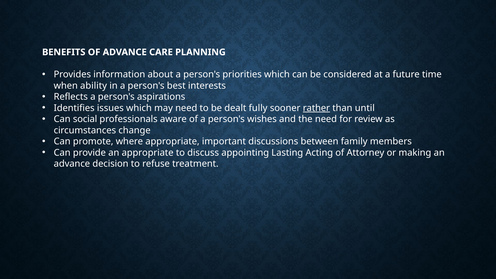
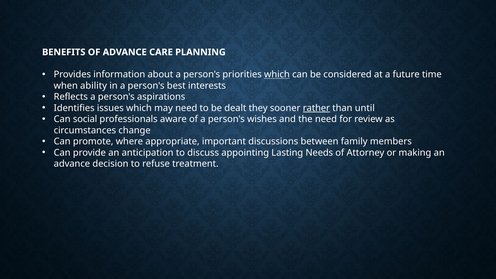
which underline: none -> present (277, 74)
fully: fully -> they (258, 108)
an appropriate: appropriate -> anticipation (148, 153)
Acting: Acting -> Needs (319, 153)
